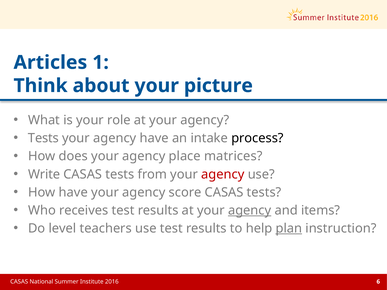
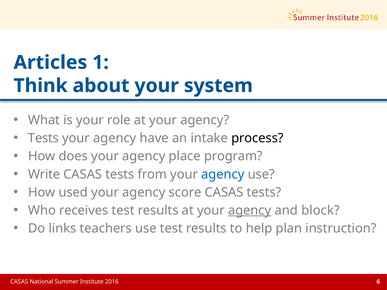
picture: picture -> system (218, 86)
matrices: matrices -> program (233, 156)
agency colour: red -> blue (223, 174)
How have: have -> used (73, 192)
items: items -> block (320, 211)
level: level -> links (62, 229)
plan underline: present -> none (289, 229)
